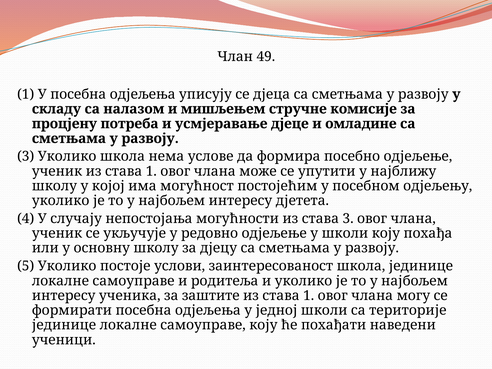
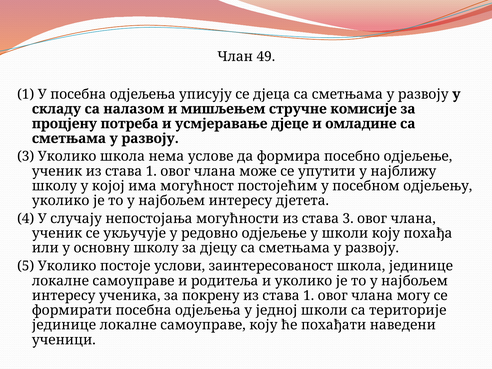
заштите: заштите -> покрену (211, 296)
